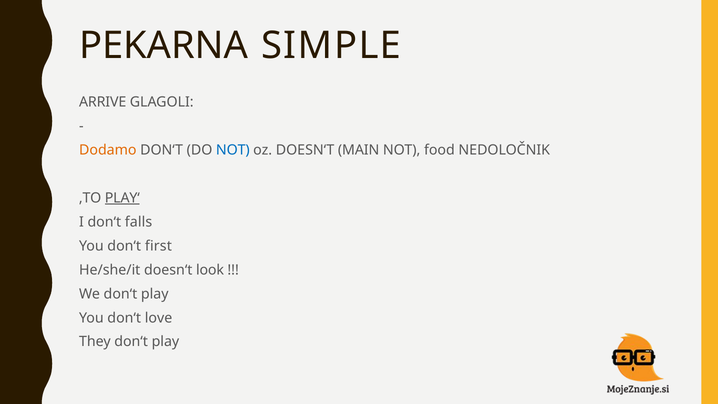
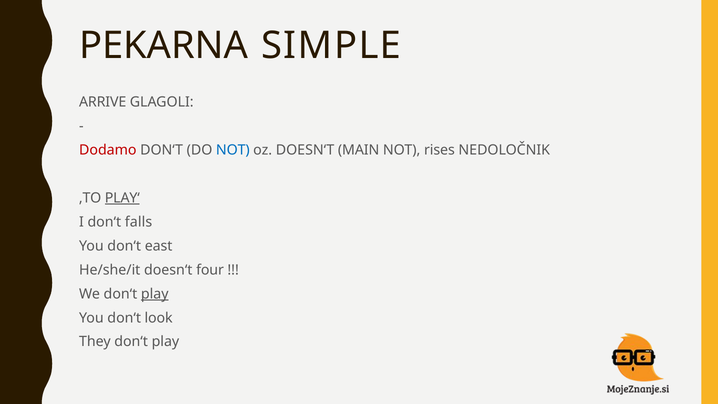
Dodamo colour: orange -> red (108, 150)
food: food -> rises (439, 150)
first: first -> east (159, 246)
look: look -> four (210, 270)
play underline: none -> present (155, 294)
love: love -> look (159, 318)
